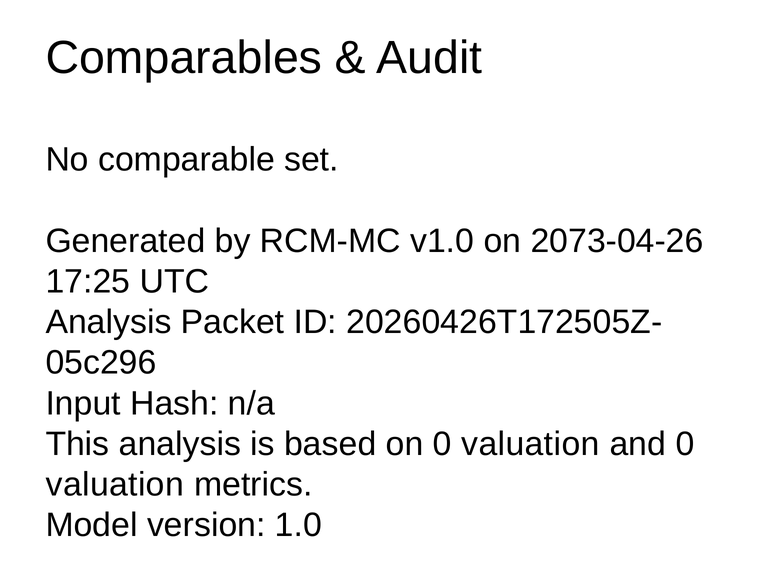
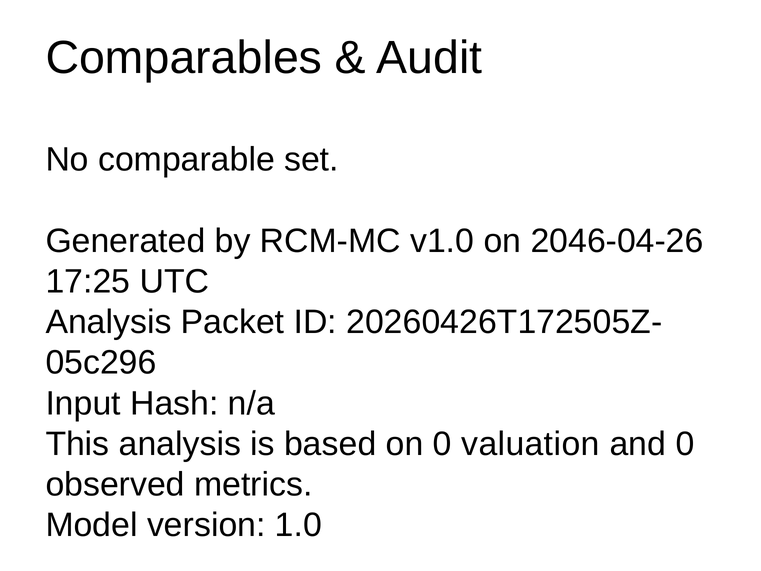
2073-04-26: 2073-04-26 -> 2046-04-26 (617, 241)
valuation: valuation -> observed (115, 484)
